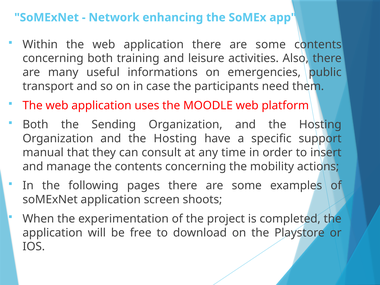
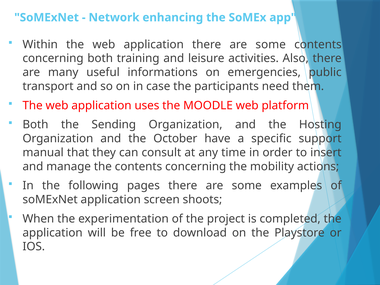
Hosting: Hosting -> October (175, 139)
